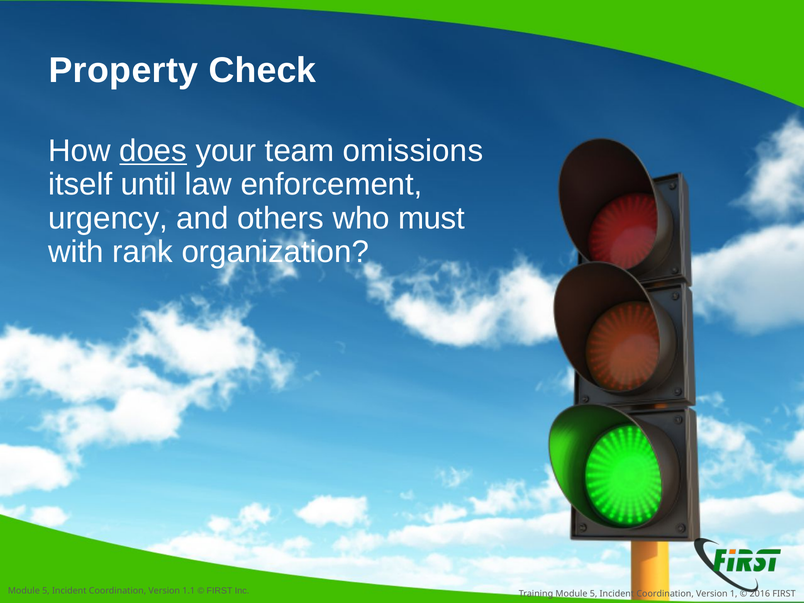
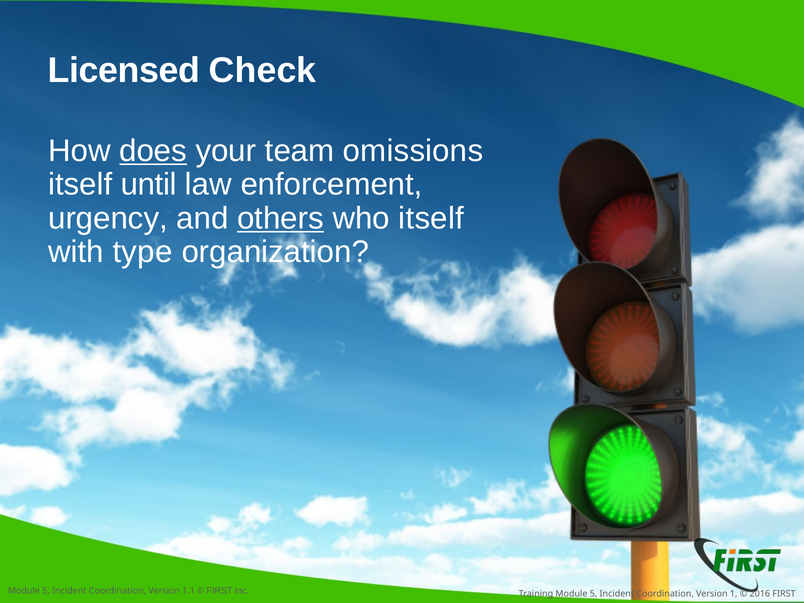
Property: Property -> Licensed (124, 71)
others underline: none -> present (281, 218)
who must: must -> itself (431, 218)
rank: rank -> type (143, 252)
